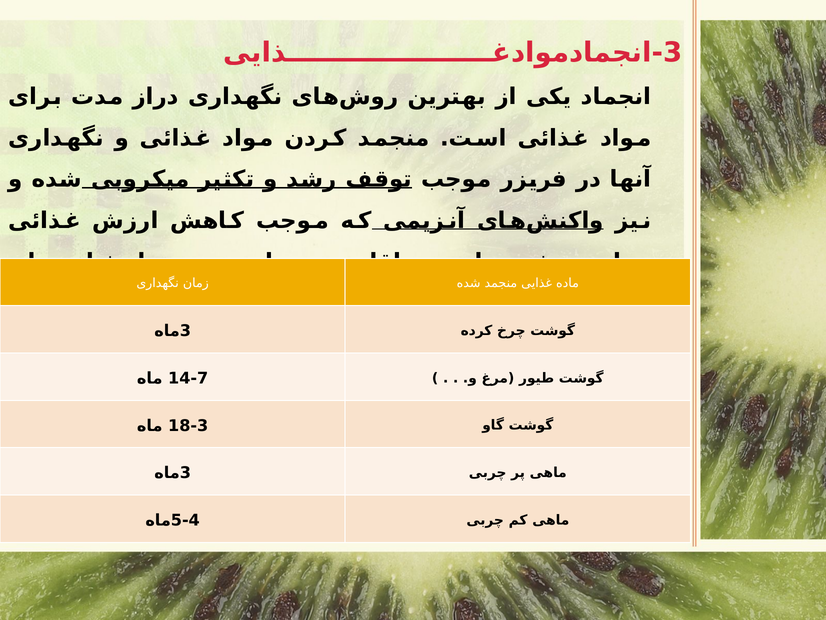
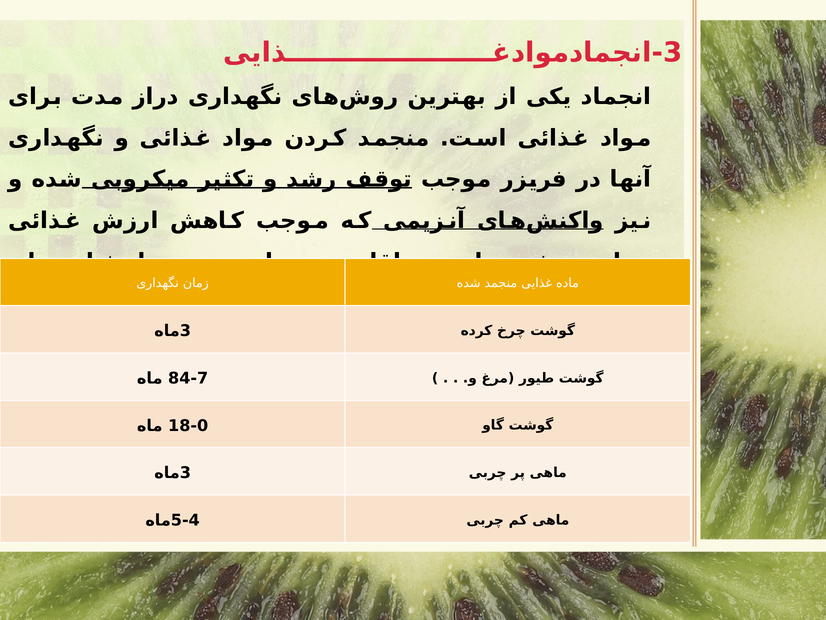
14-7: 14-7 -> 84-7 (188, 378)
18-3: 18-3 -> 18-0 (188, 425)
